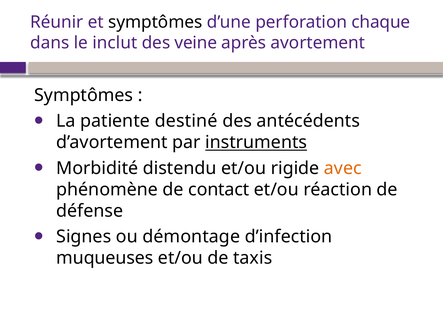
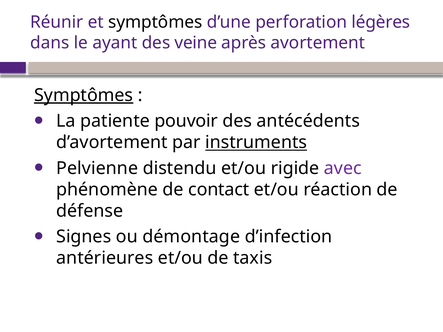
chaque: chaque -> légères (381, 22)
inclut: inclut -> ayant (115, 43)
Symptômes underline: none -> present (84, 95)
destiné: destiné -> pouvoir (186, 121)
Morbidité: Morbidité -> Pelvienne (97, 168)
avec colour: orange -> purple (343, 168)
muqueuses: muqueuses -> antérieures (105, 258)
